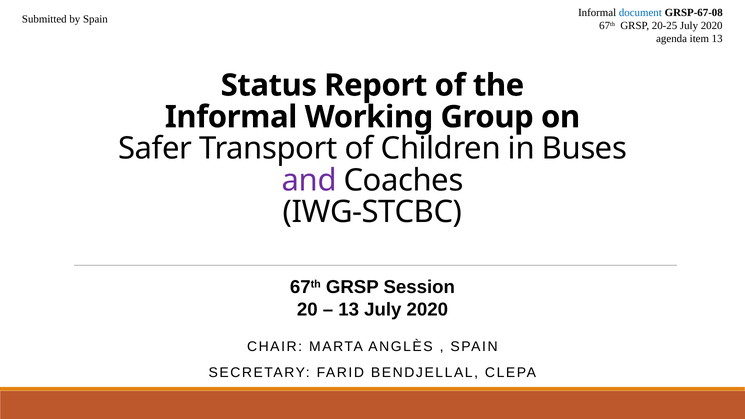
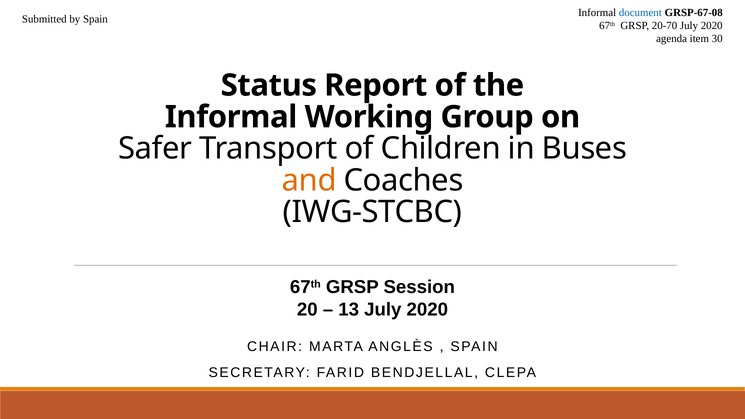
20-25: 20-25 -> 20-70 (665, 26)
item 13: 13 -> 30 (717, 39)
and colour: purple -> orange (309, 180)
